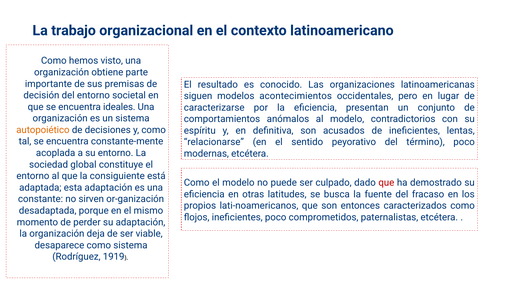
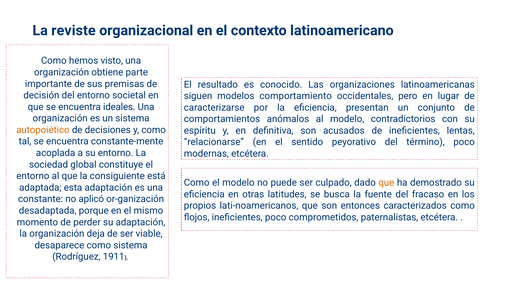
trabajo: trabajo -> reviste (73, 30)
acontecimientos: acontecimientos -> comportamiento (296, 96)
que colour: red -> orange (386, 183)
sirven: sirven -> aplicó (91, 199)
1919: 1919 -> 1911 (114, 257)
